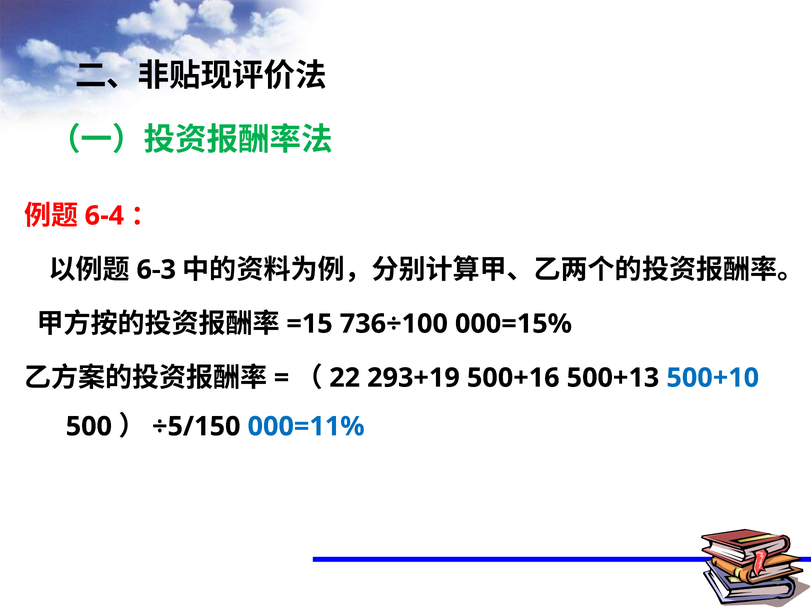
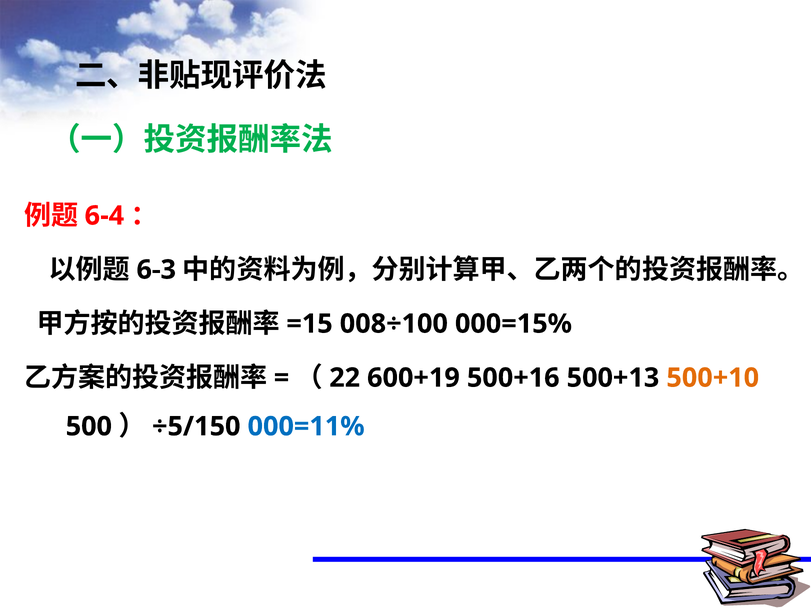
736÷100: 736÷100 -> 008÷100 (394, 324)
293+19: 293+19 -> 600+19 (413, 378)
500+10 colour: blue -> orange (713, 378)
